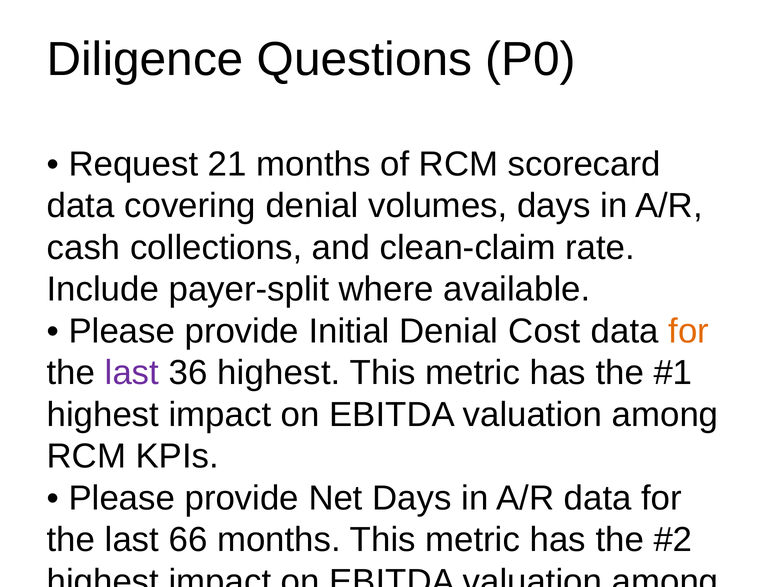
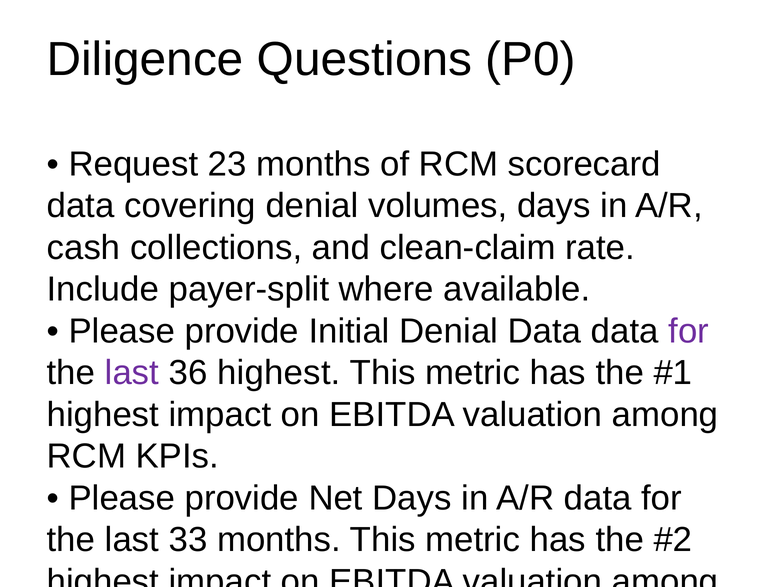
21: 21 -> 23 (227, 164)
Denial Cost: Cost -> Data (544, 331)
for colour: orange -> purple (689, 331)
66: 66 -> 33 (188, 540)
